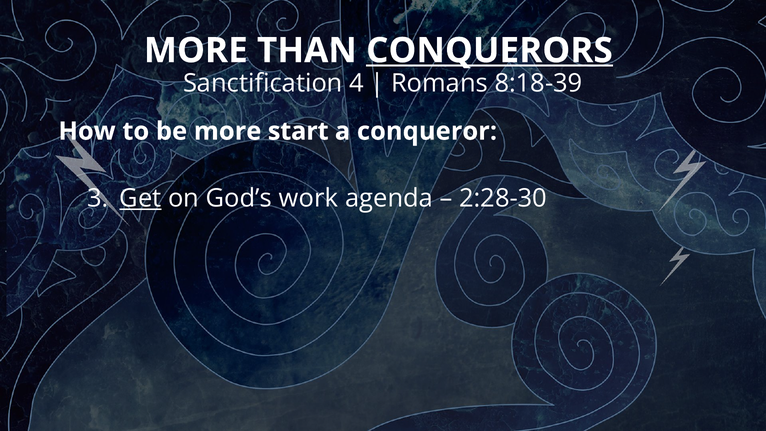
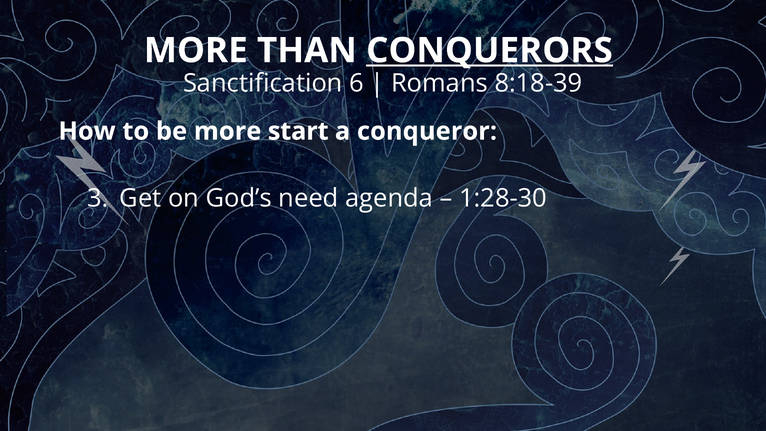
4: 4 -> 6 (357, 83)
Get underline: present -> none (140, 198)
work: work -> need (308, 198)
2:28-30: 2:28-30 -> 1:28-30 (503, 198)
